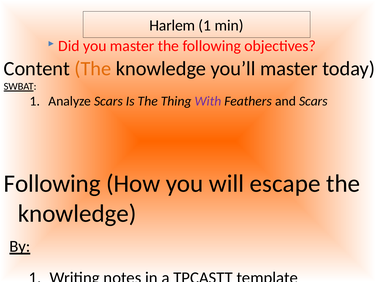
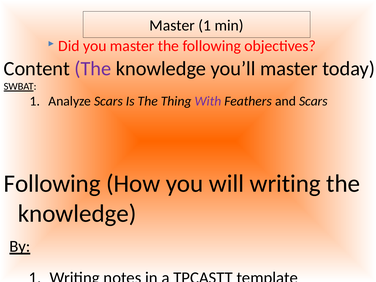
Harlem: Harlem -> Master (172, 26)
The colour: orange -> purple (93, 69)
will escape: escape -> writing (285, 184)
